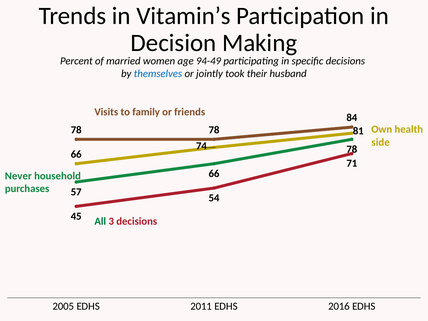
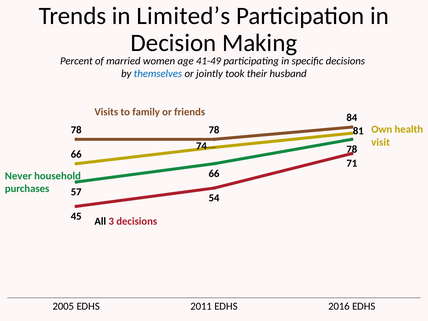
Vitamin’s: Vitamin’s -> Limited’s (183, 16)
94-49: 94-49 -> 41-49 (209, 61)
side: side -> visit (381, 142)
All colour: green -> black (100, 221)
